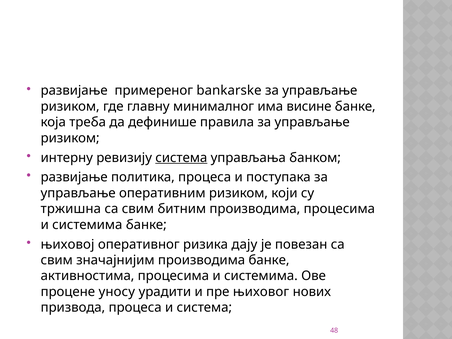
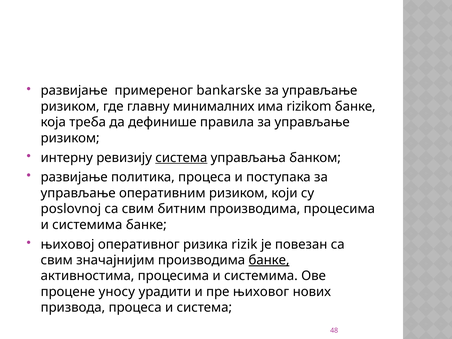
минималног: минималног -> минималних (214, 106)
висине: висине -> rizikom (309, 106)
тржишна: тржишна -> poslovnoj (71, 209)
дају: дају -> rizik (244, 244)
банке underline: none -> present (269, 260)
